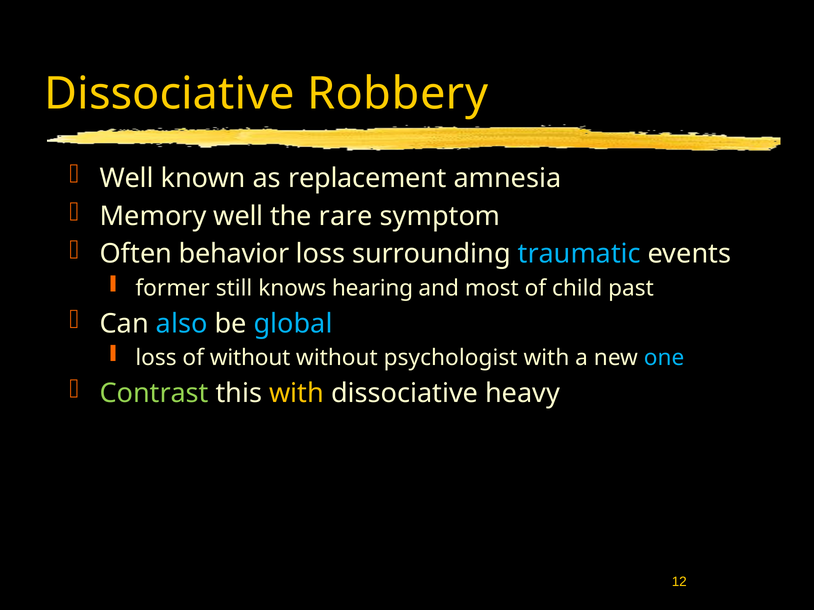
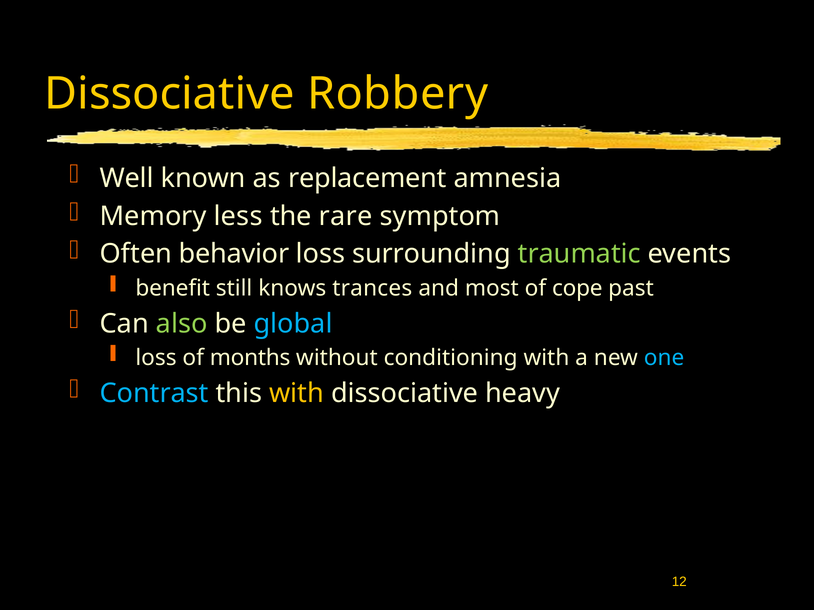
Memory well: well -> less (238, 216)
traumatic colour: light blue -> light green (579, 254)
former: former -> benefit (173, 288)
hearing: hearing -> trances (372, 288)
child: child -> cope (577, 288)
also colour: light blue -> light green (182, 324)
of without: without -> months (250, 358)
psychologist: psychologist -> conditioning (451, 358)
Contrast colour: light green -> light blue (154, 394)
